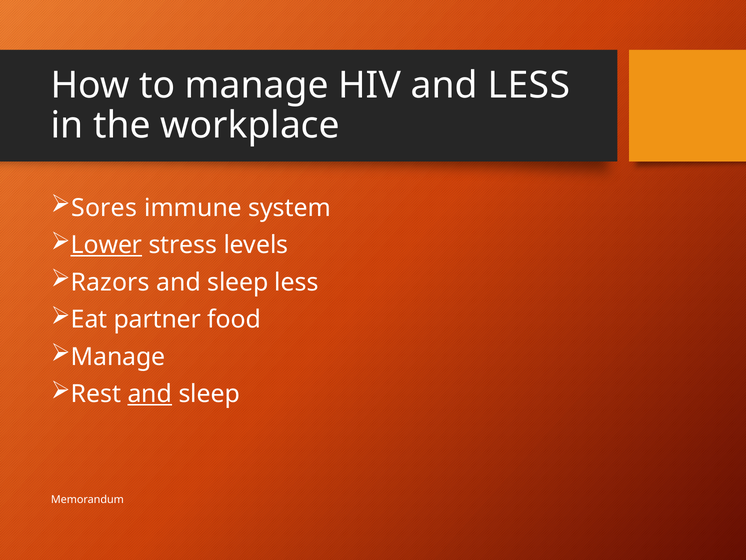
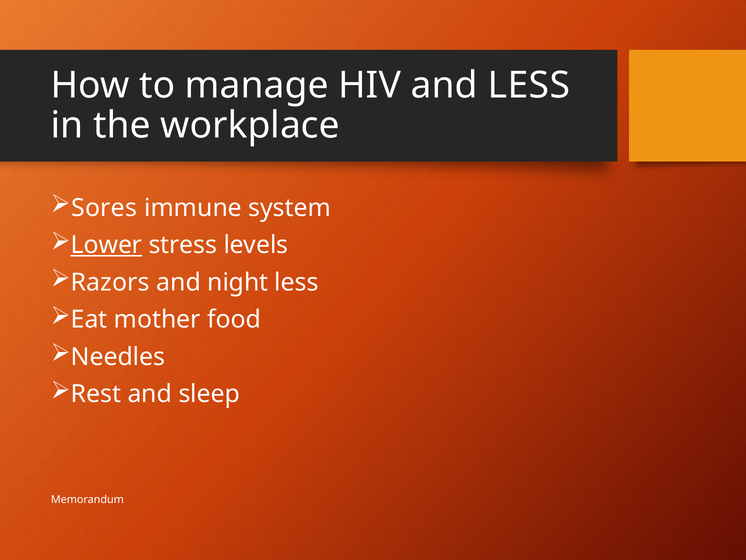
sleep: sleep -> night (238, 282)
partner: partner -> mother (157, 319)
Manage: Manage -> Needles (118, 357)
and underline: present -> none (150, 394)
